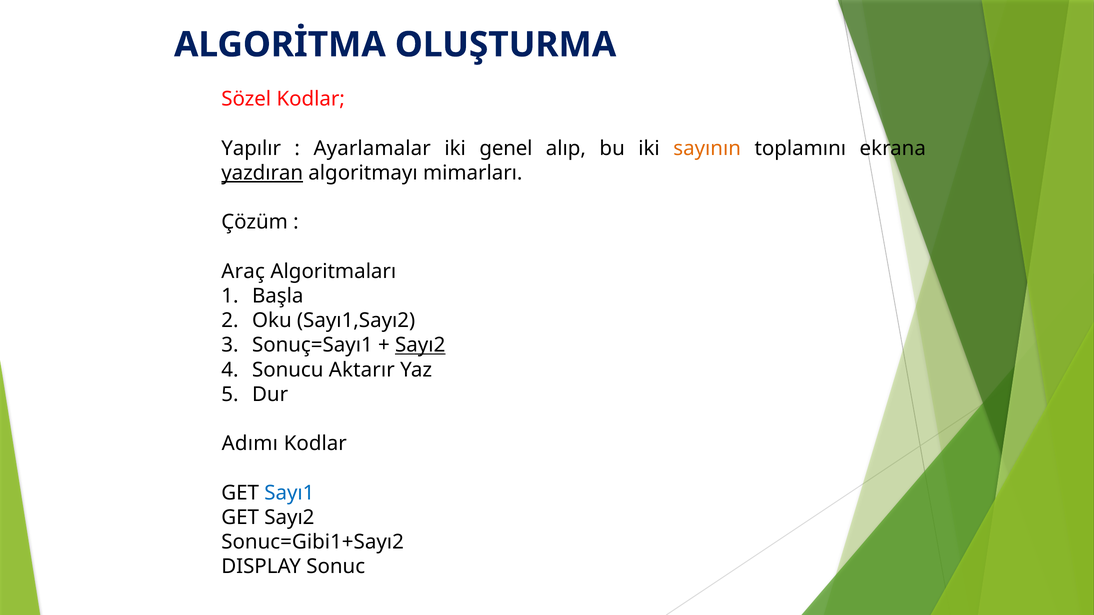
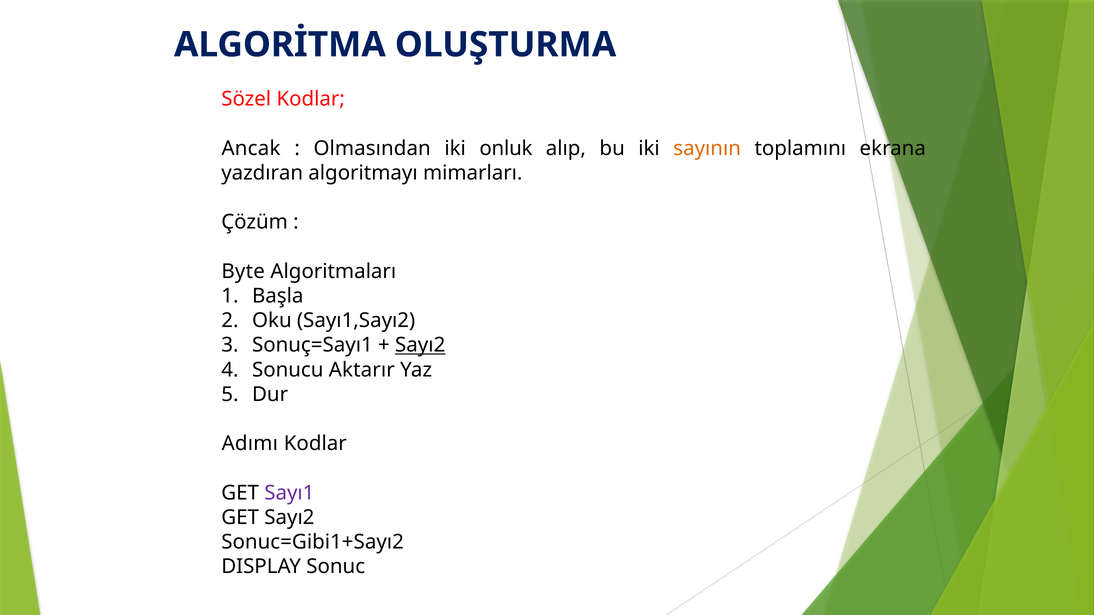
Yapılır: Yapılır -> Ancak (251, 148)
Ayarlamalar: Ayarlamalar -> Olmasından (372, 148)
genel: genel -> onluk (506, 148)
yazdıran underline: present -> none (262, 173)
Araç: Araç -> Byte (243, 272)
Sayı1 colour: blue -> purple (289, 493)
